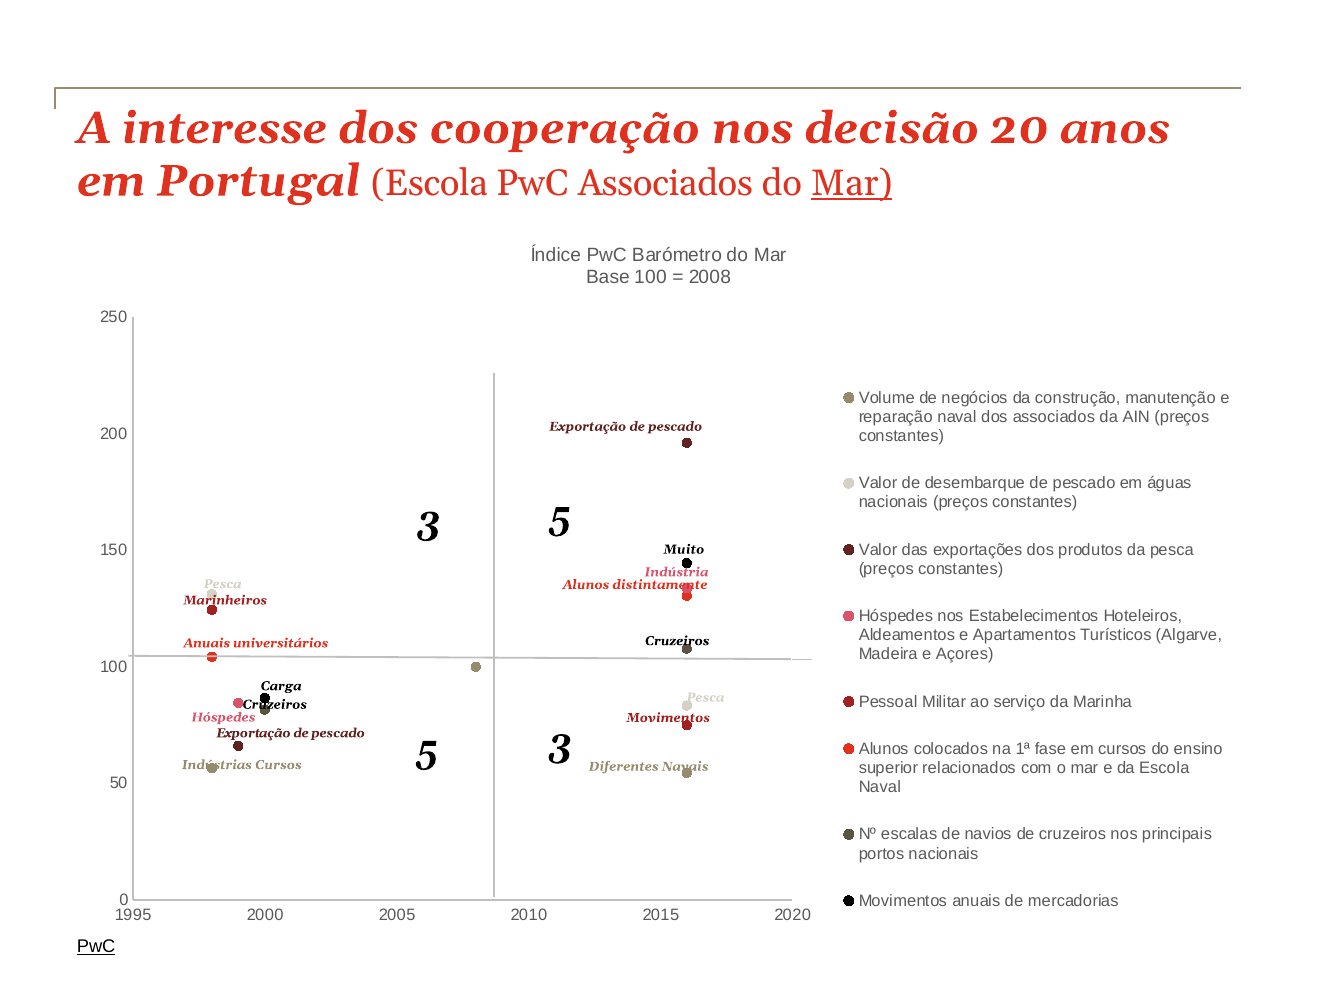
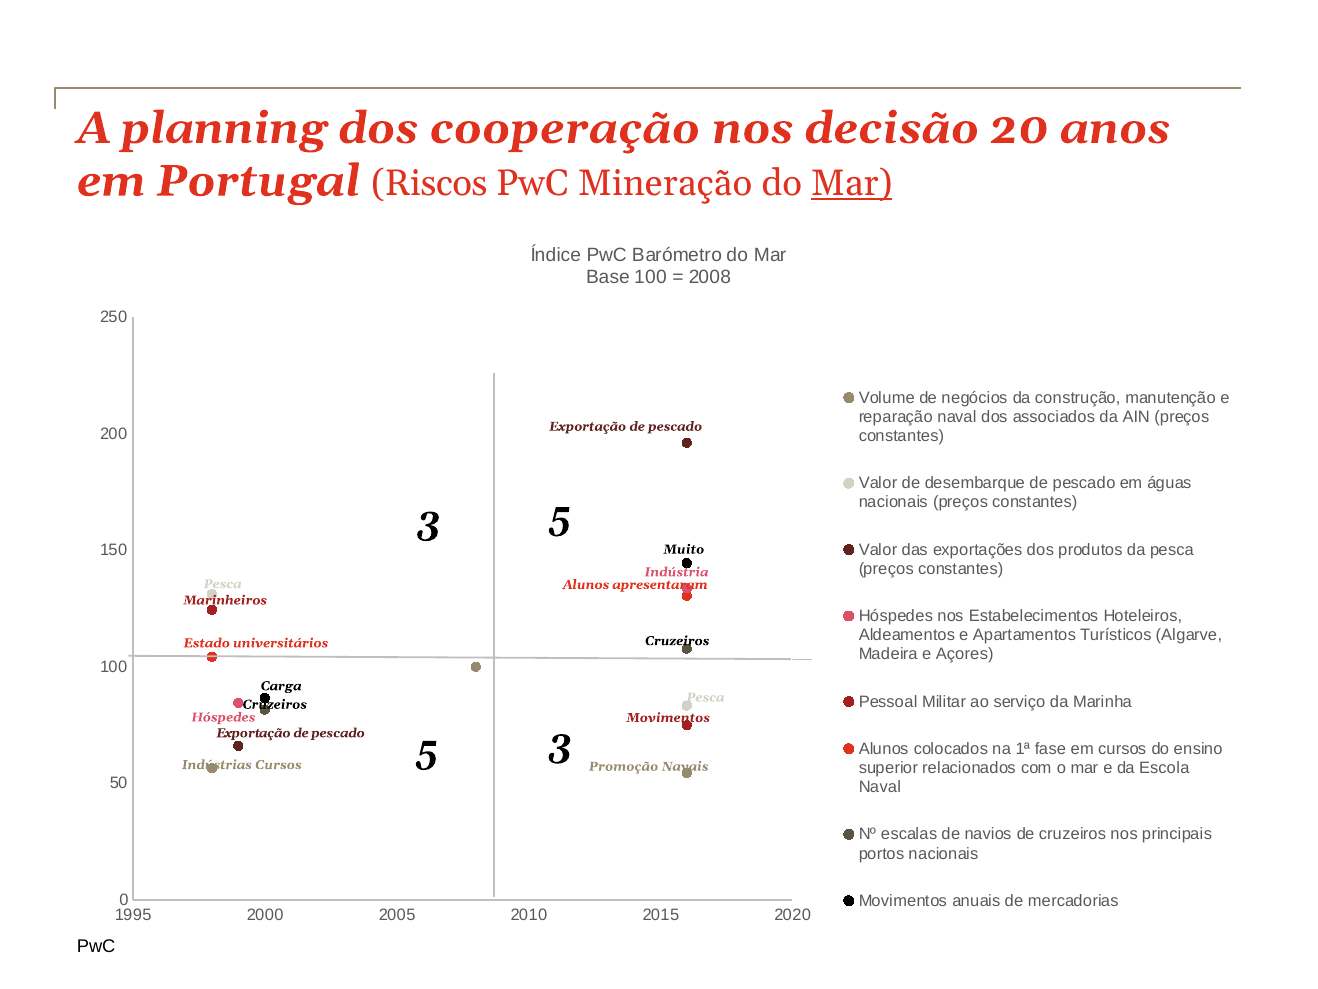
interesse: interesse -> planning (224, 128)
Portugal Escola: Escola -> Riscos (430, 183)
PwC Associados: Associados -> Mineração (665, 183)
distintamente: distintamente -> apresentaram (660, 584)
Anuais: Anuais -> Estado (207, 643)
Diferentes: Diferentes -> Promoção (624, 766)
PwC underline: present -> none (96, 946)
